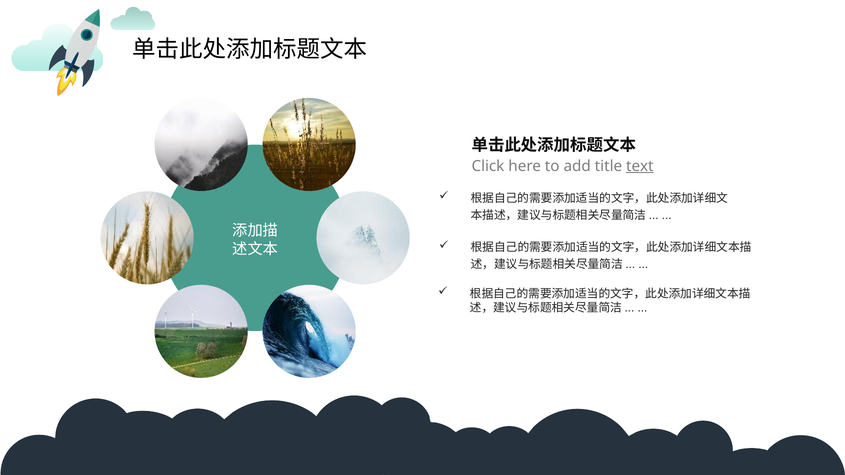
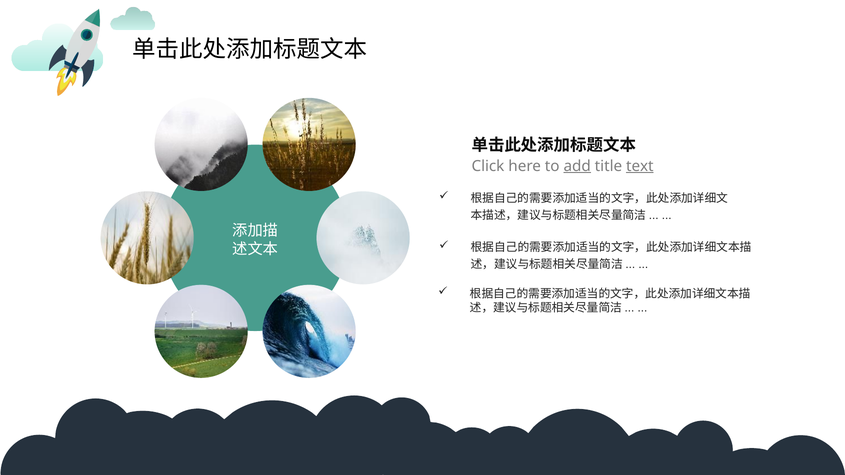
add underline: none -> present (577, 166)
